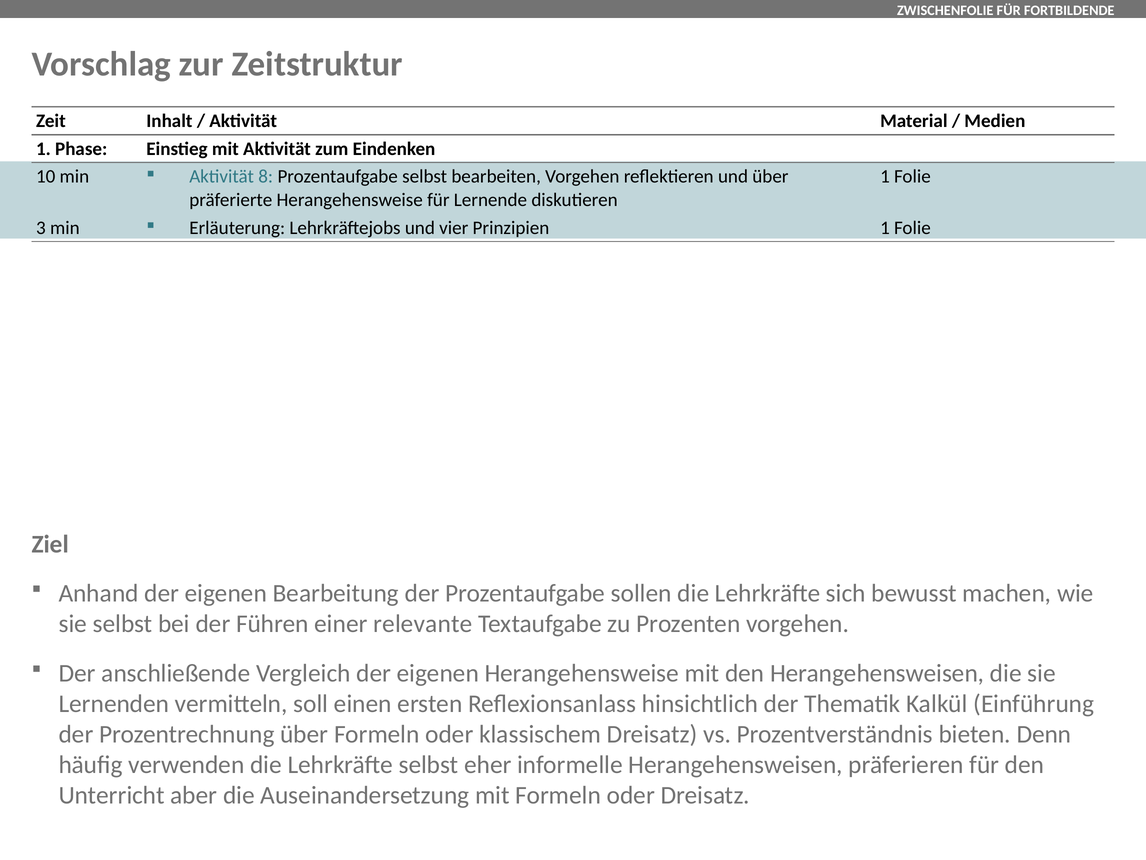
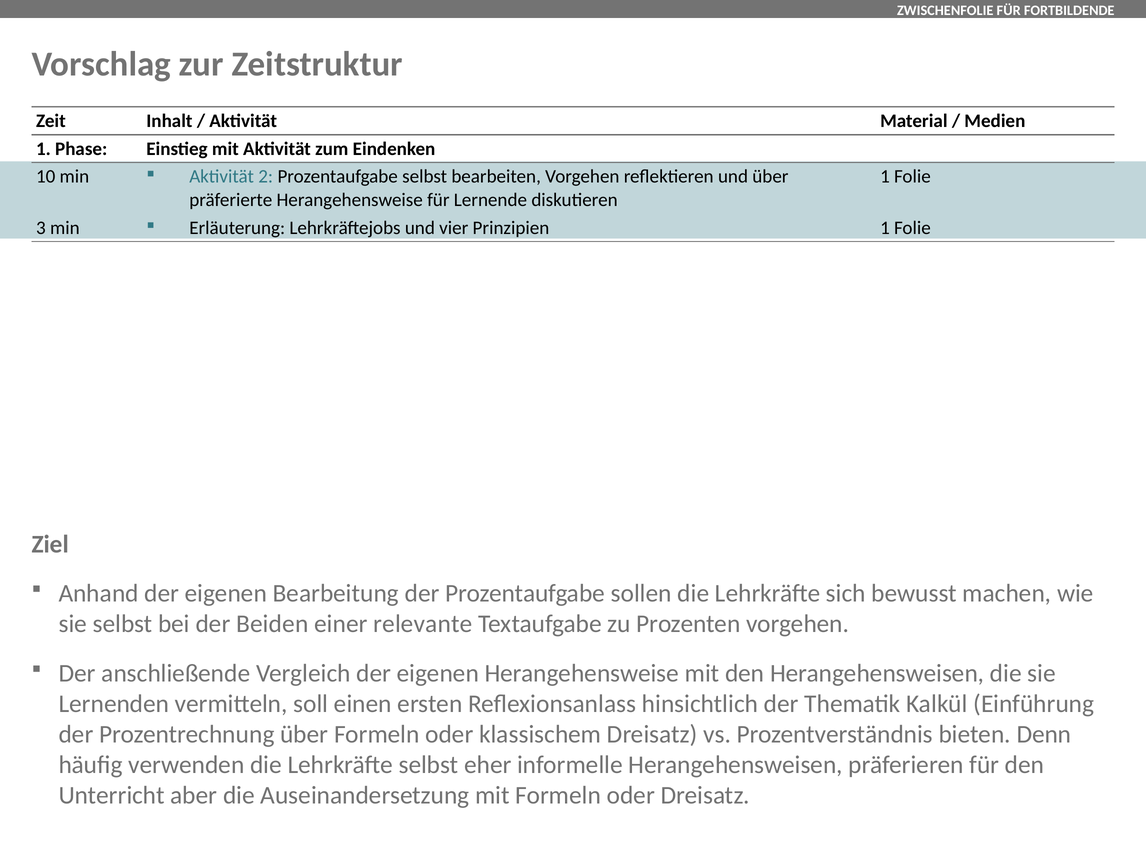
8: 8 -> 2 (266, 177)
Führen: Führen -> Beiden (272, 624)
